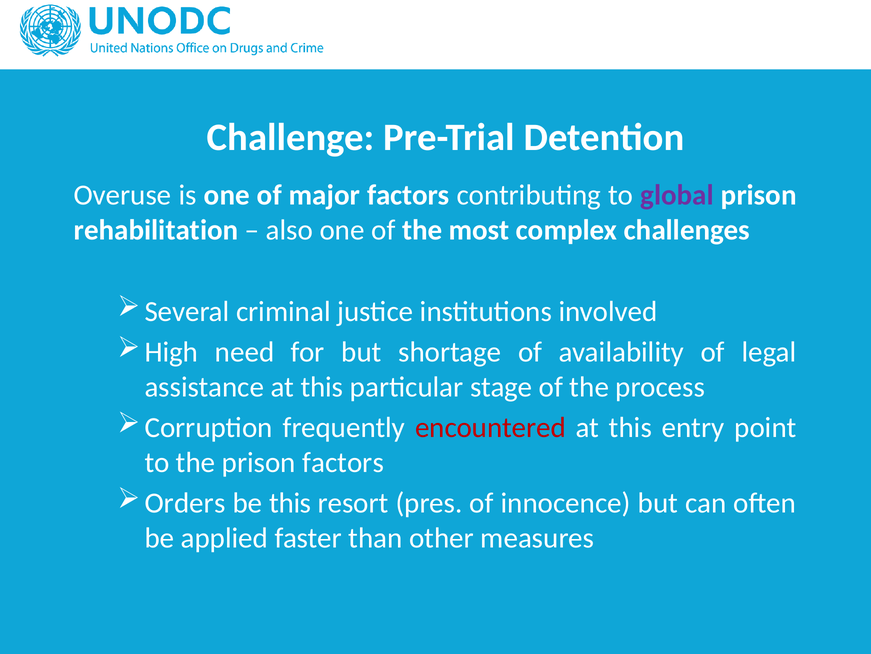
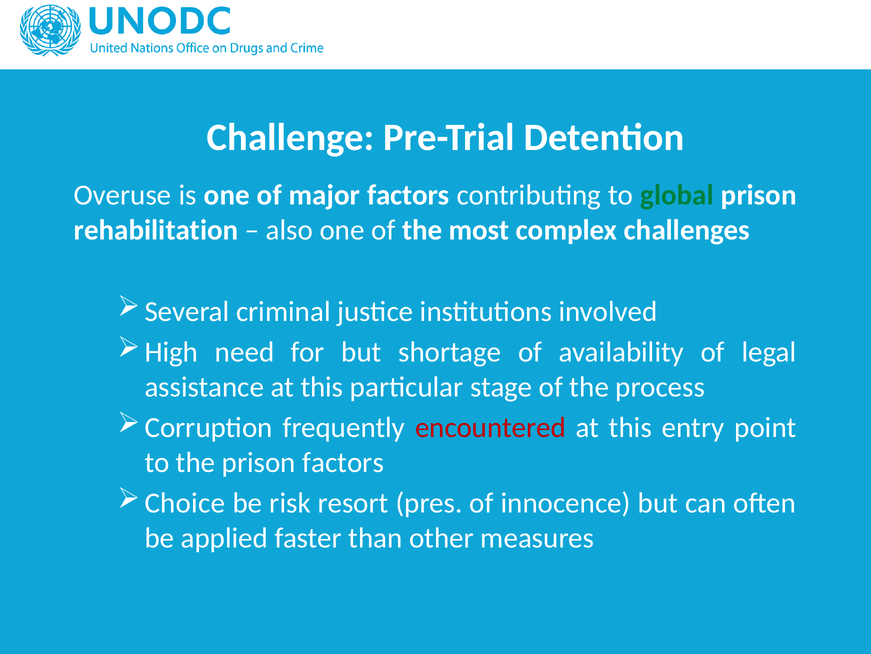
global colour: purple -> green (677, 195)
Orders: Orders -> Choice (185, 503)
be this: this -> risk (290, 503)
